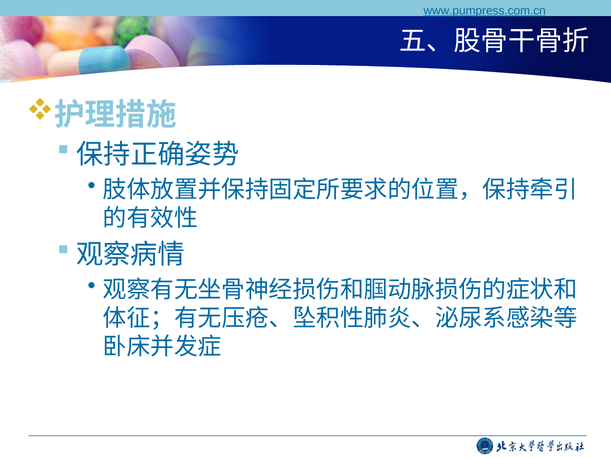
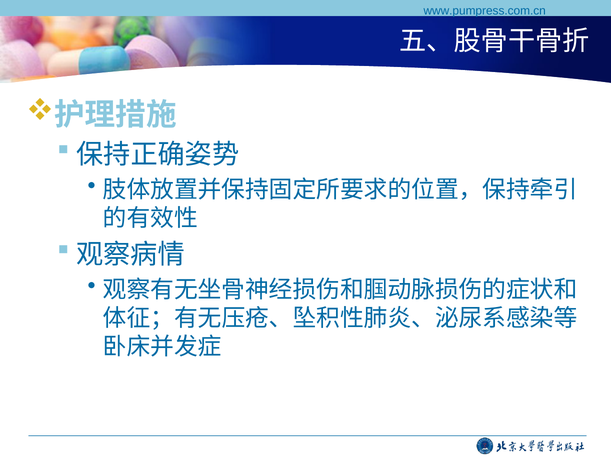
www.pumpress.com.cn underline: present -> none (485, 11)
